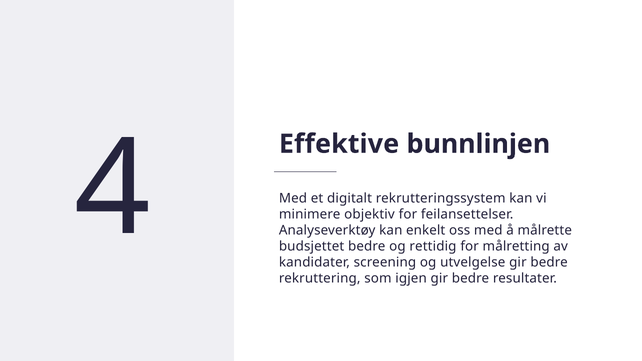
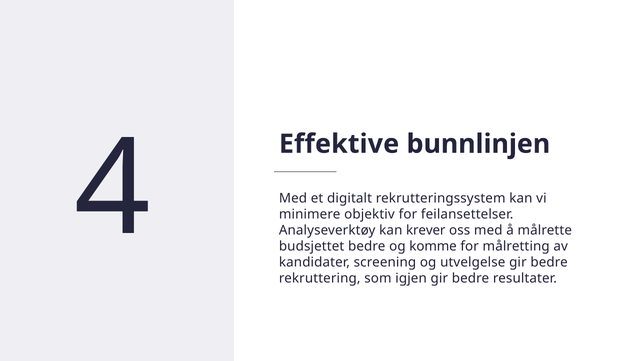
enkelt: enkelt -> krever (426, 230)
rettidig: rettidig -> komme (433, 246)
